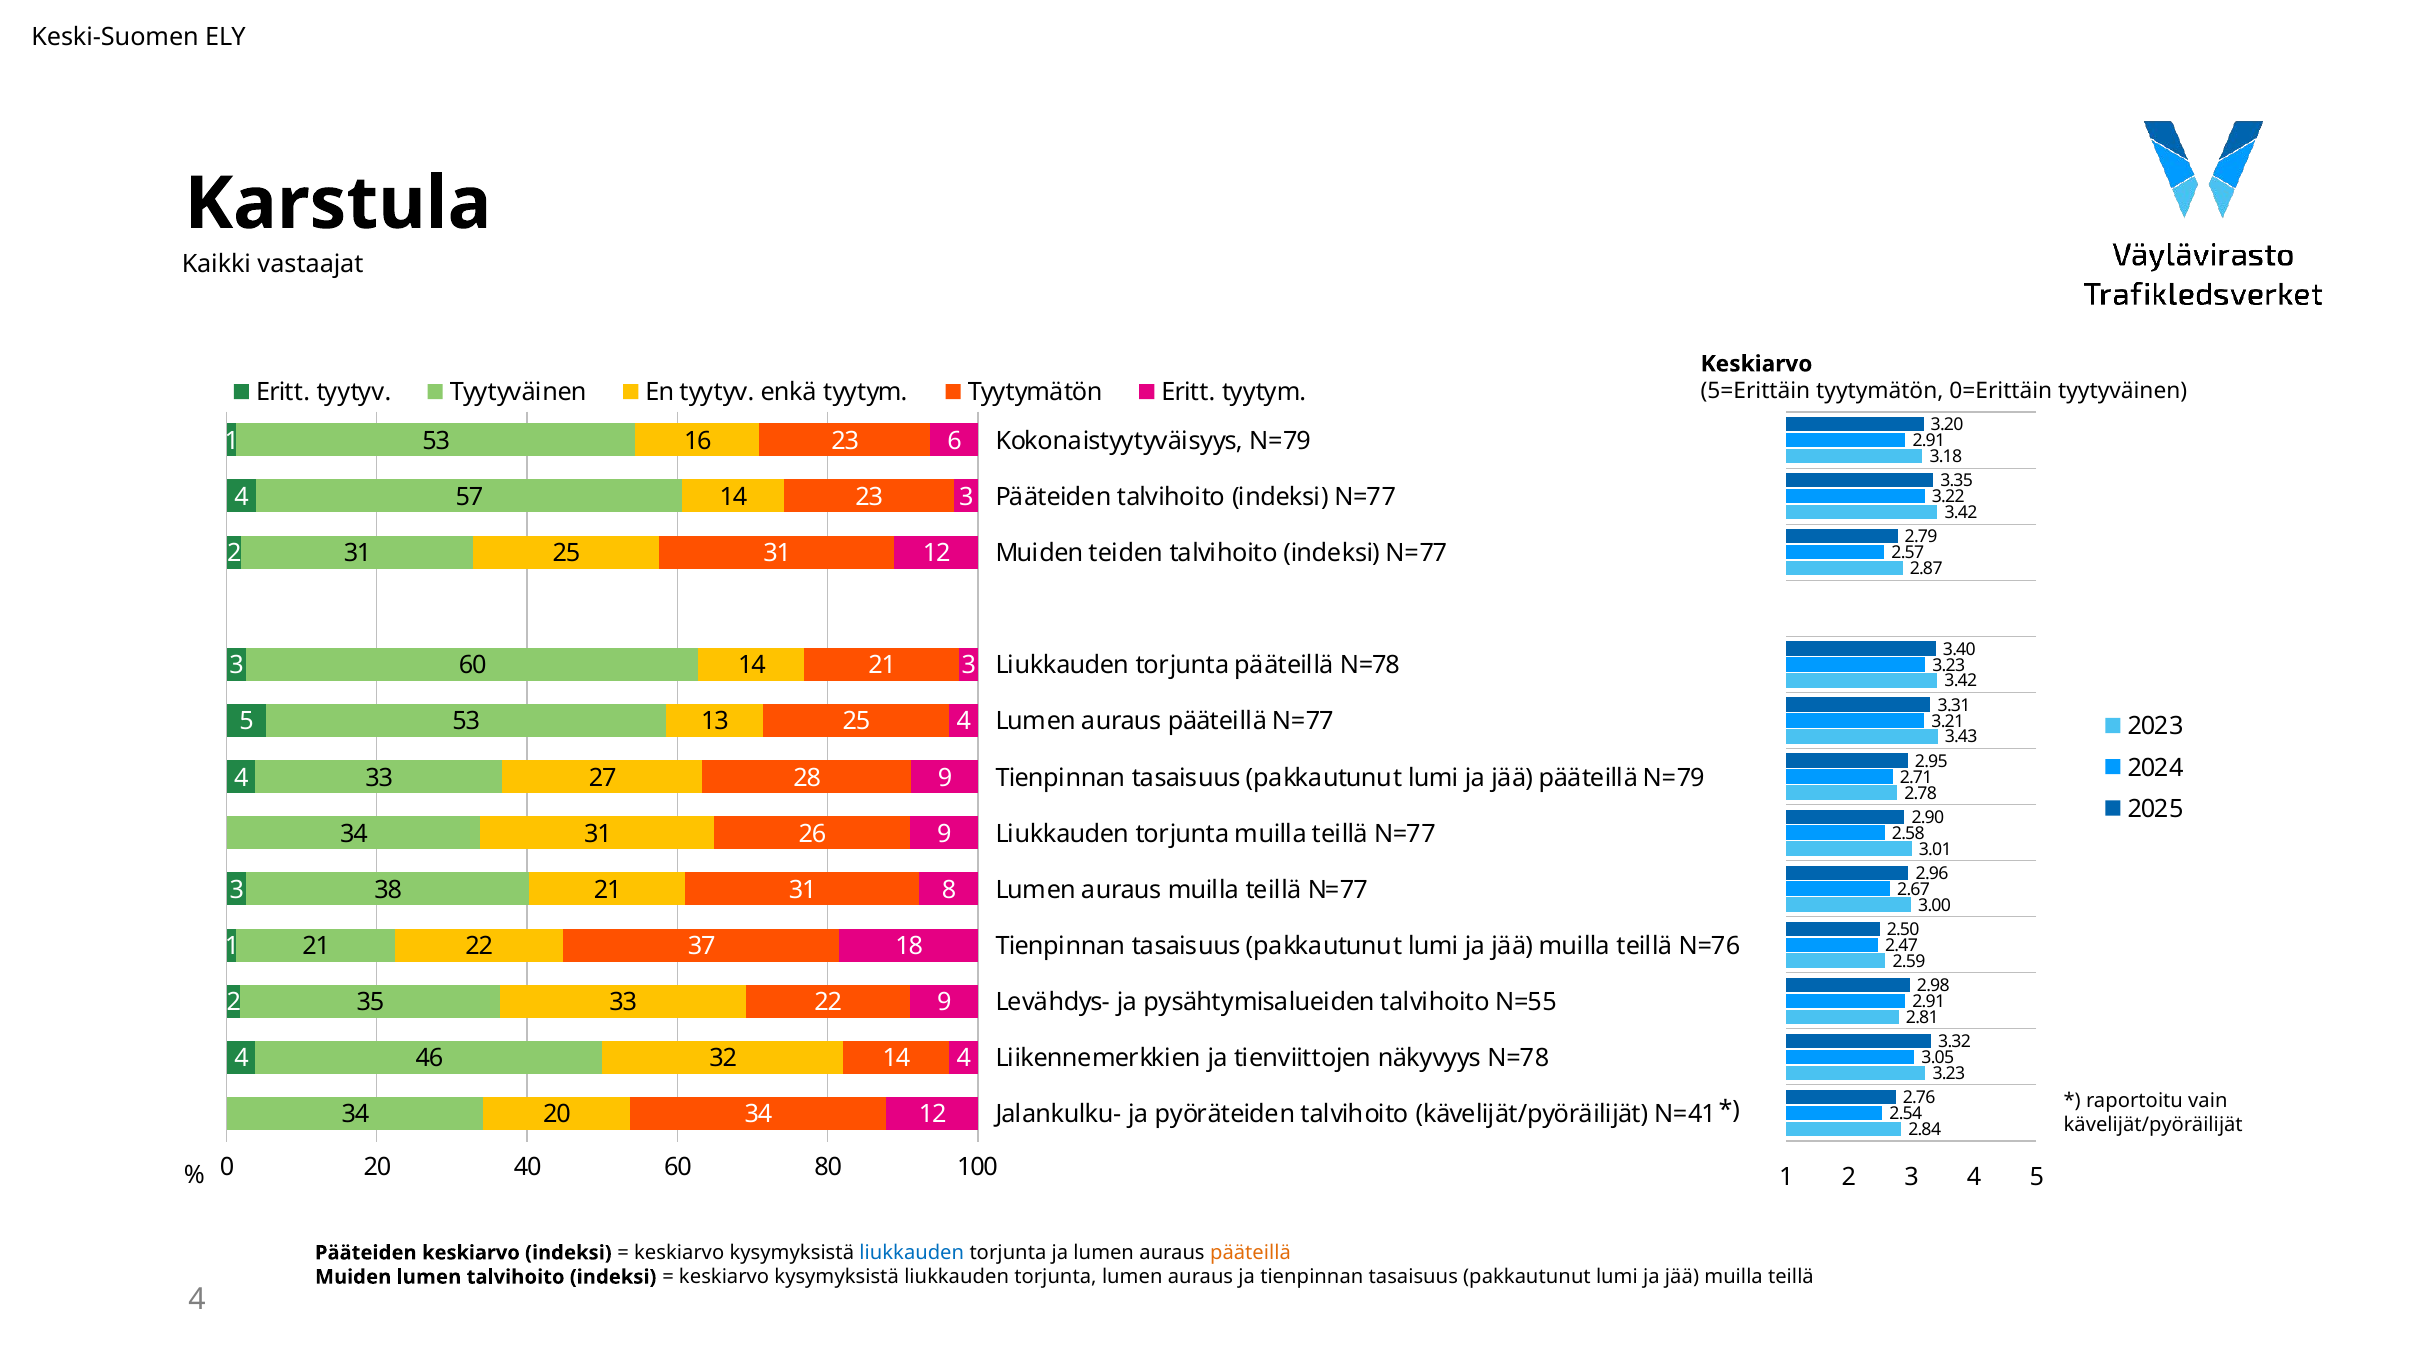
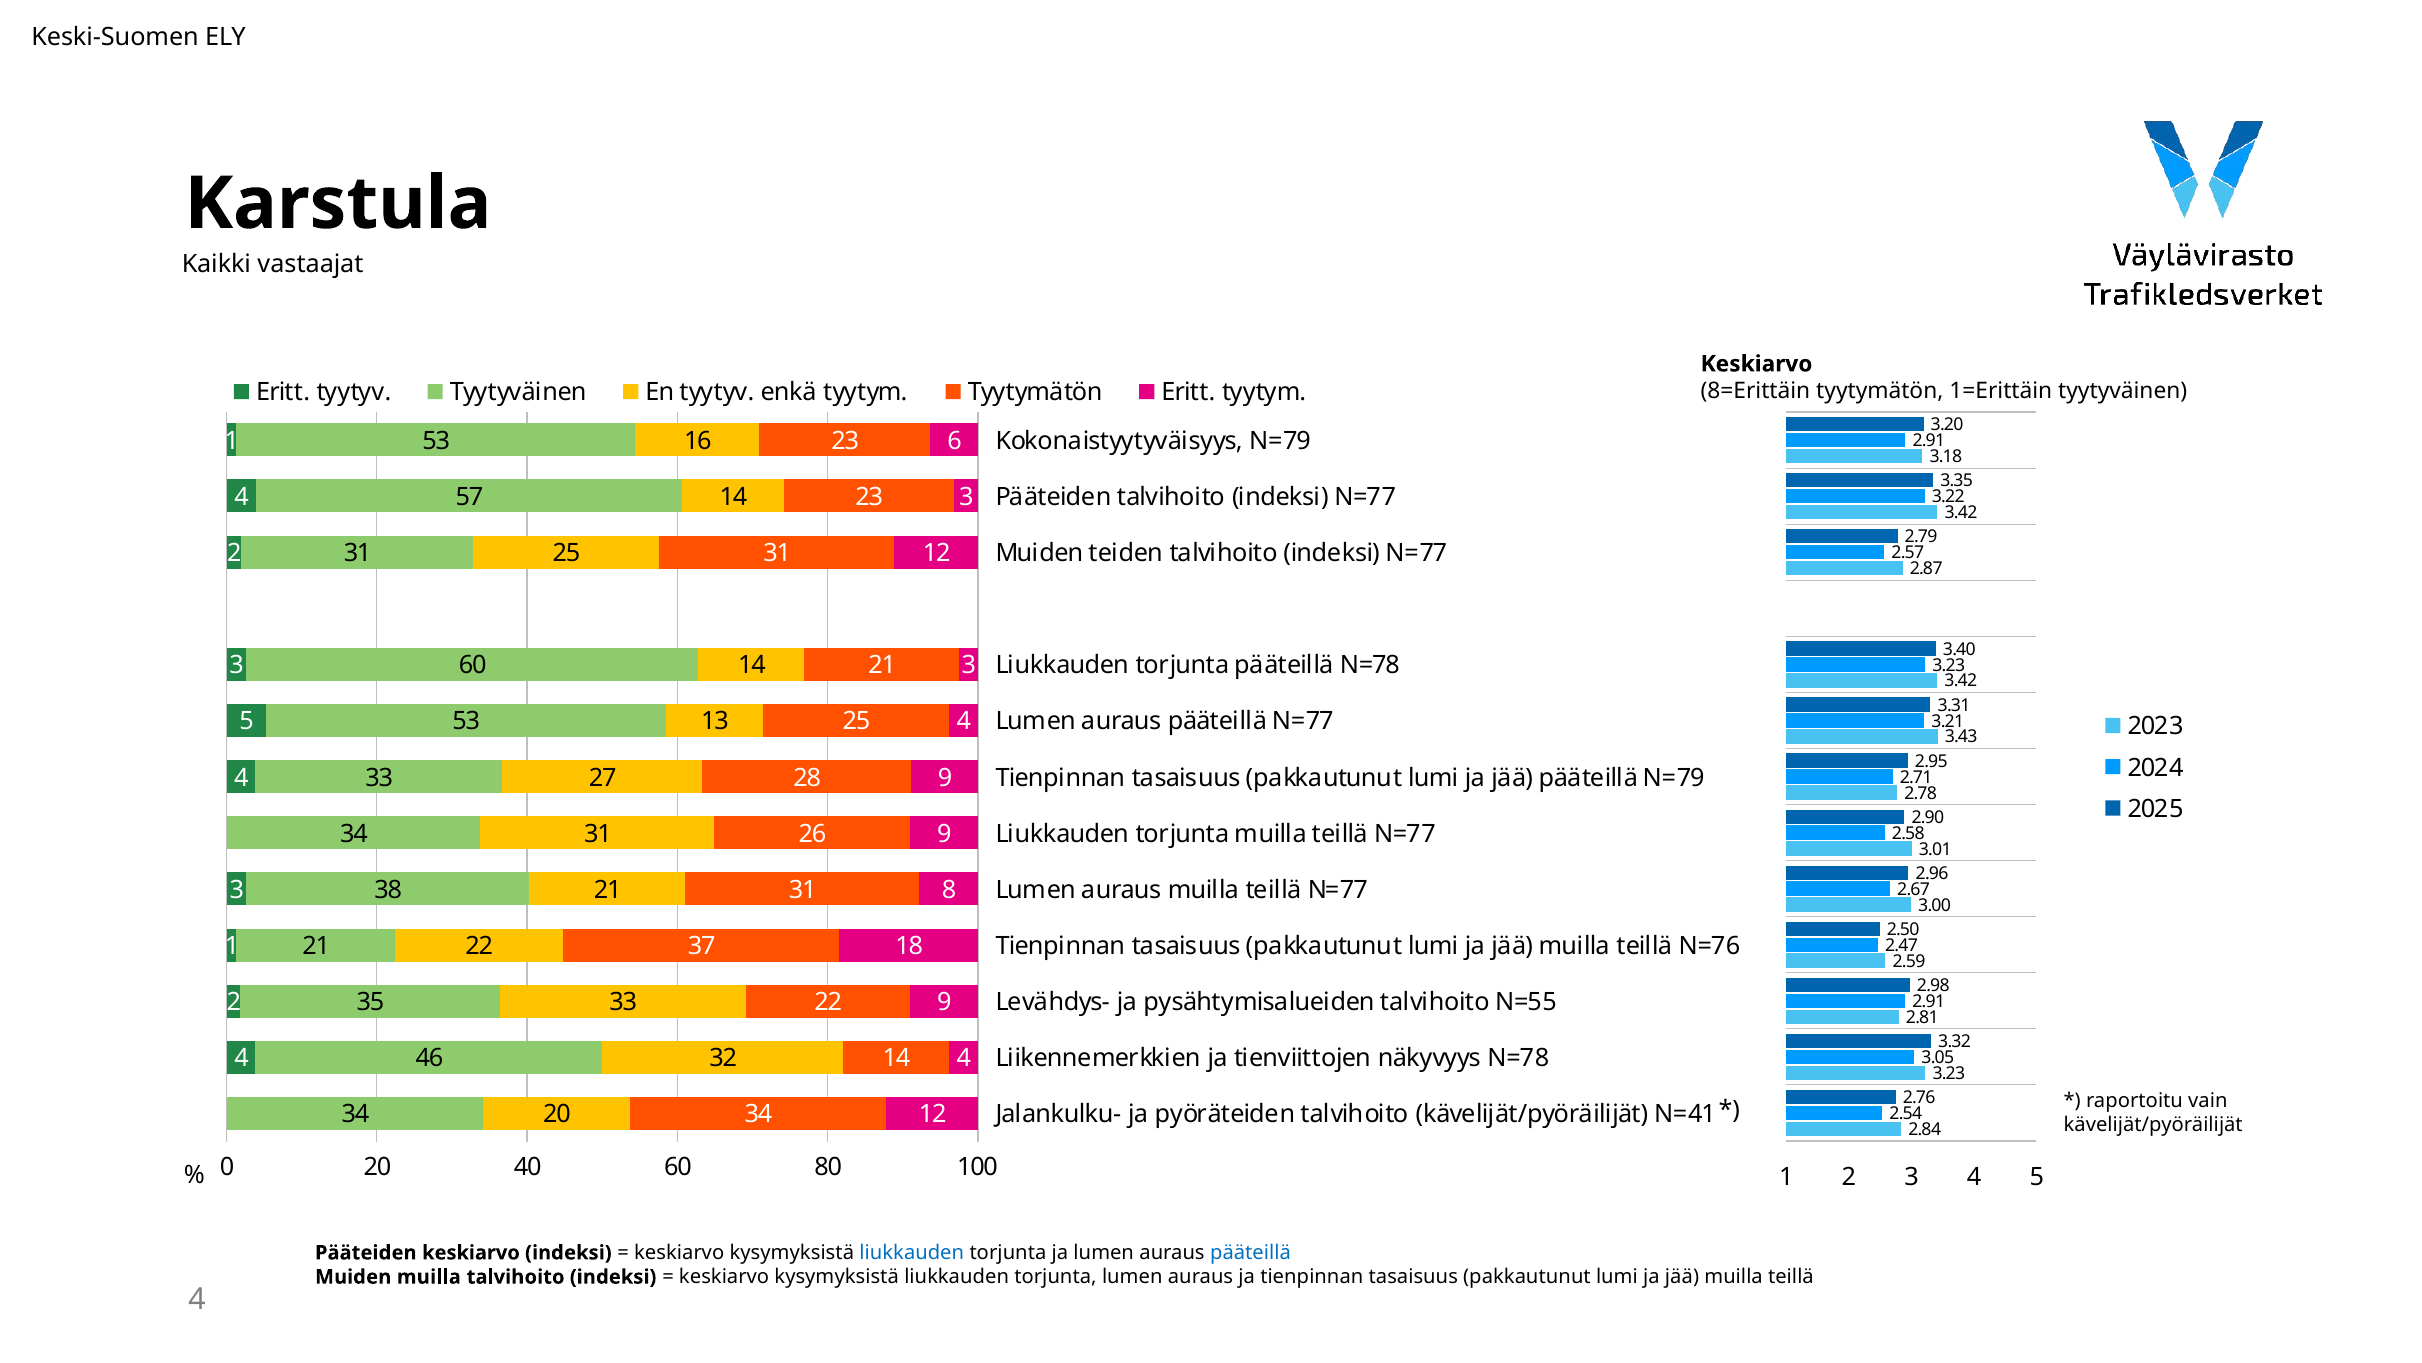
5=Erittäin: 5=Erittäin -> 8=Erittäin (1755, 391)
0=Erittäin: 0=Erittäin -> 1=Erittäin (2001, 391)
pääteillä colour: orange -> blue (1250, 1252)
Muiden lumen: lumen -> muilla (429, 1276)
